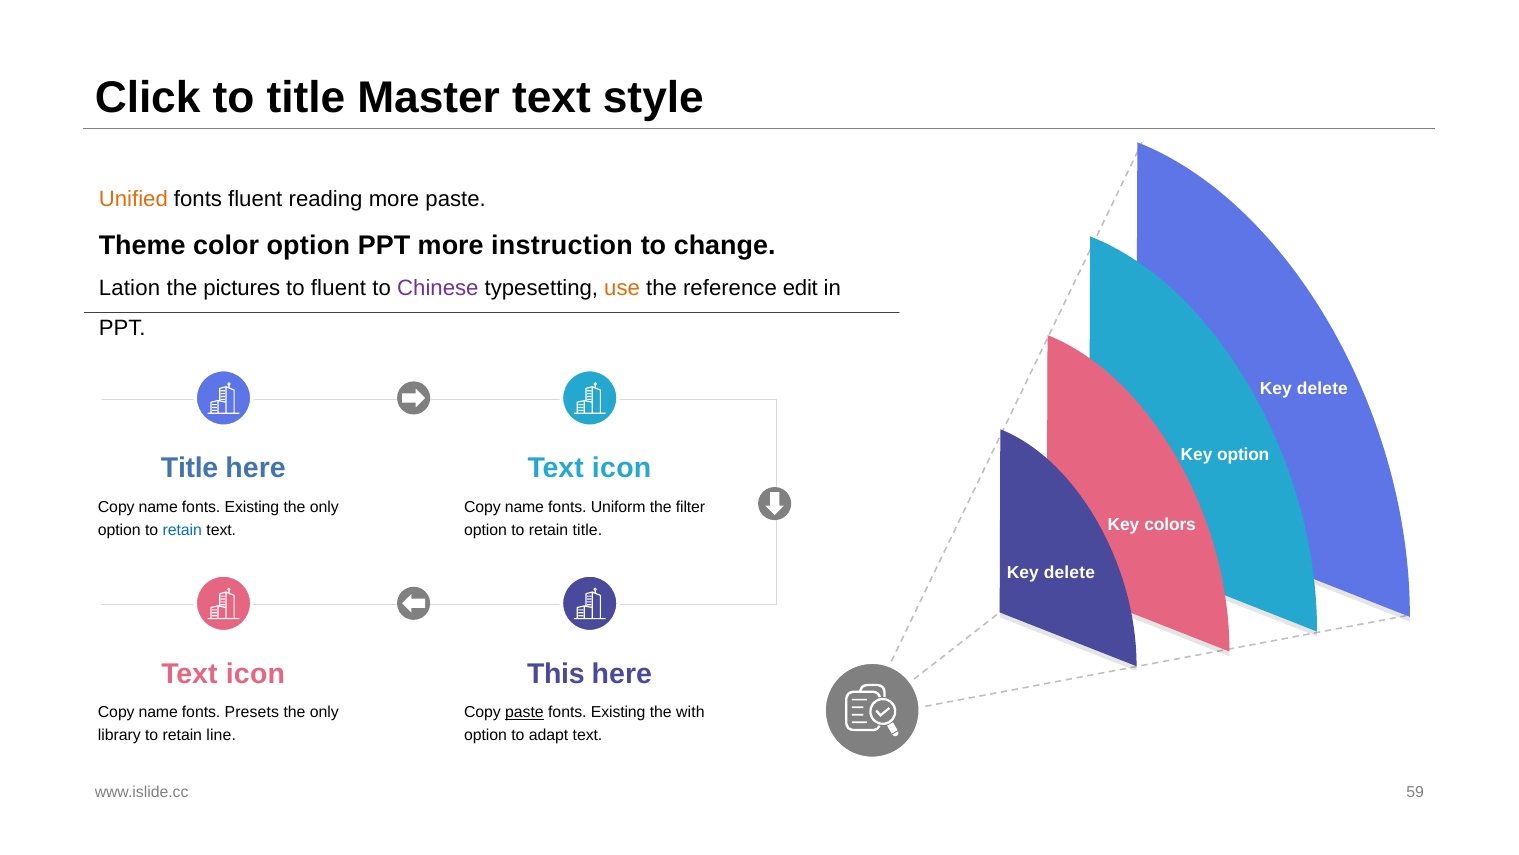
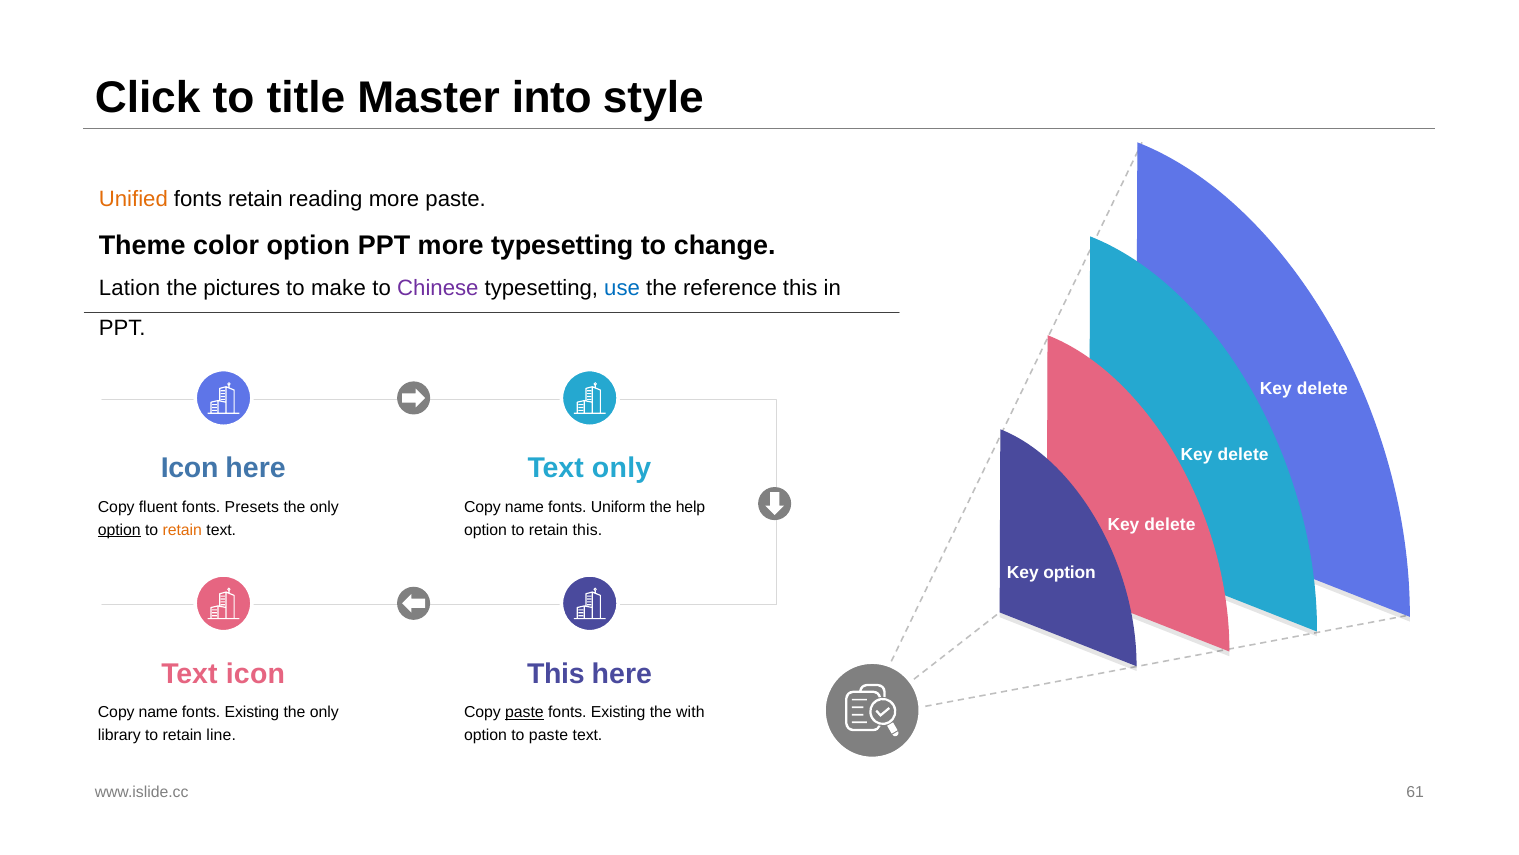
Master text: text -> into (552, 98)
fonts fluent: fluent -> retain (255, 200)
more instruction: instruction -> typesetting (562, 246)
to fluent: fluent -> make (338, 288)
use colour: orange -> blue (622, 288)
reference edit: edit -> this (800, 288)
option: option -> delete (1243, 454)
Title: Title -> Icon (190, 468)
icon: icon -> only (622, 468)
name: name -> fluent (158, 507)
Existing: Existing -> Presets (252, 507)
filter: filter -> help (691, 507)
colors: colors -> delete (1170, 525)
option underline: none -> present (119, 530)
retain colour: blue -> orange (182, 530)
retain title: title -> this (587, 530)
delete: delete -> option (1070, 573)
Presets: Presets -> Existing (252, 712)
to adapt: adapt -> paste (548, 735)
59: 59 -> 61 (1415, 791)
